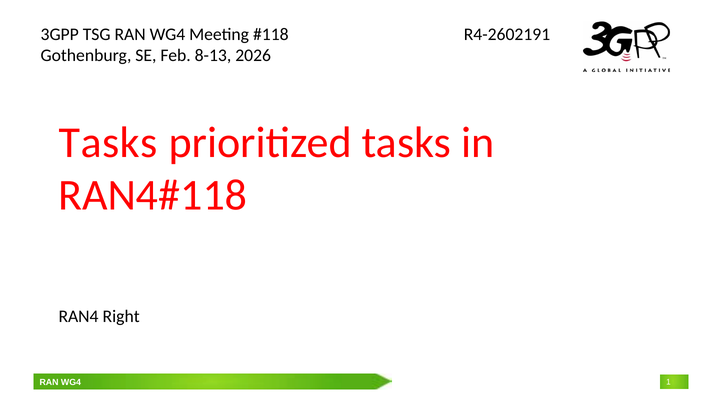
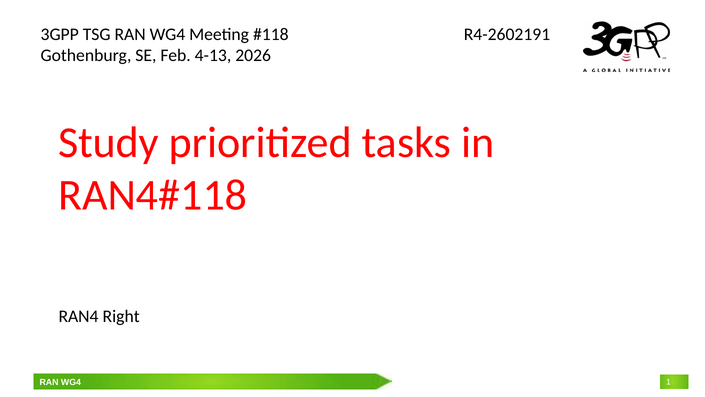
8-13: 8-13 -> 4-13 (213, 55)
Tasks: Tasks -> Study (108, 142)
